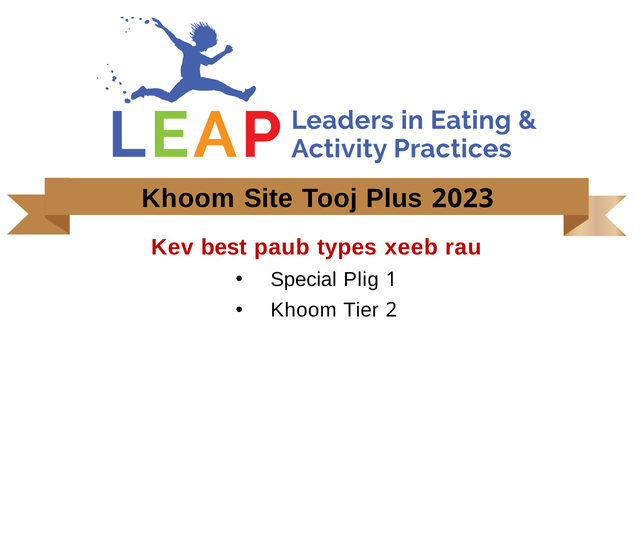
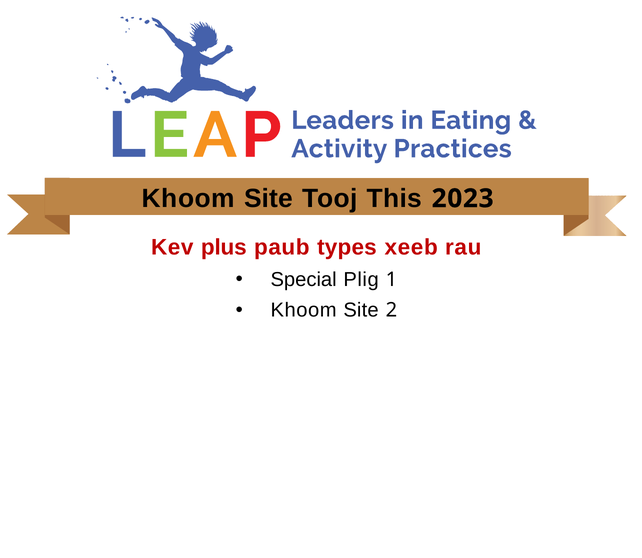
Plus: Plus -> This (394, 199)
best: best -> plus (224, 248)
Tier: Tier -> Site (361, 310)
